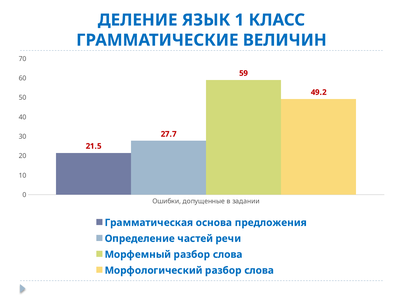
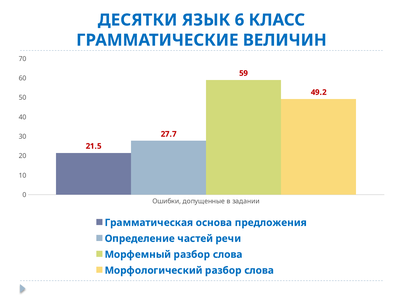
ДЕЛЕНИЕ: ДЕЛЕНИЕ -> ДЕСЯТКИ (138, 20)
1: 1 -> 6 (239, 20)
